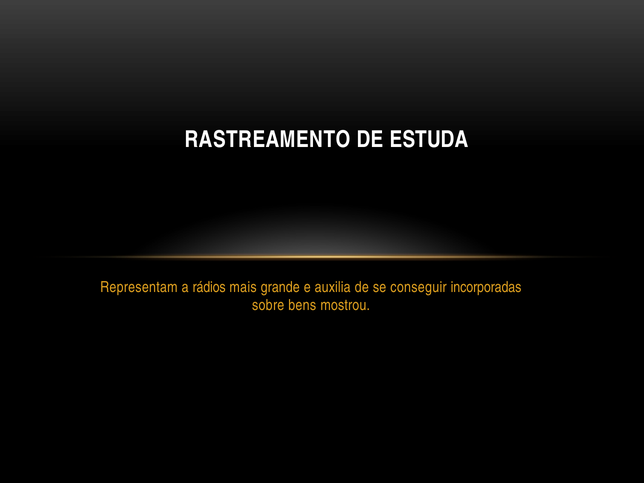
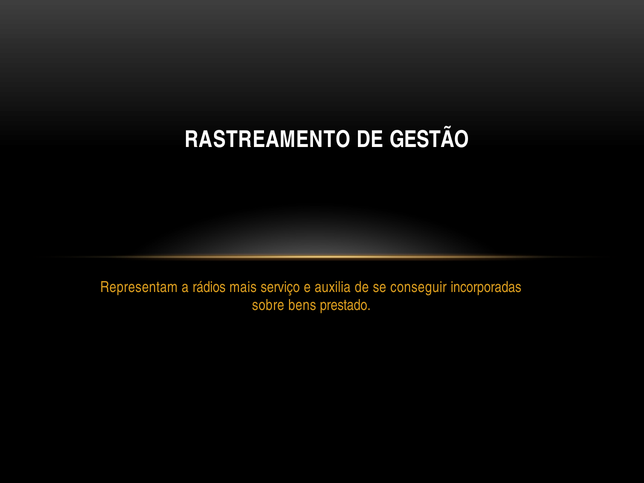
ESTUDA: ESTUDA -> GESTÃO (429, 140)
grande: grande -> serviço (280, 287)
mostrou: mostrou -> prestado (345, 305)
